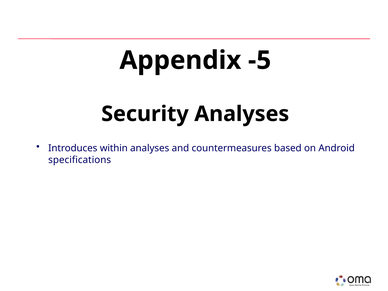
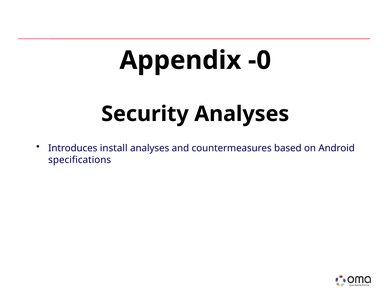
-5: -5 -> -0 (260, 60)
within: within -> install (114, 148)
